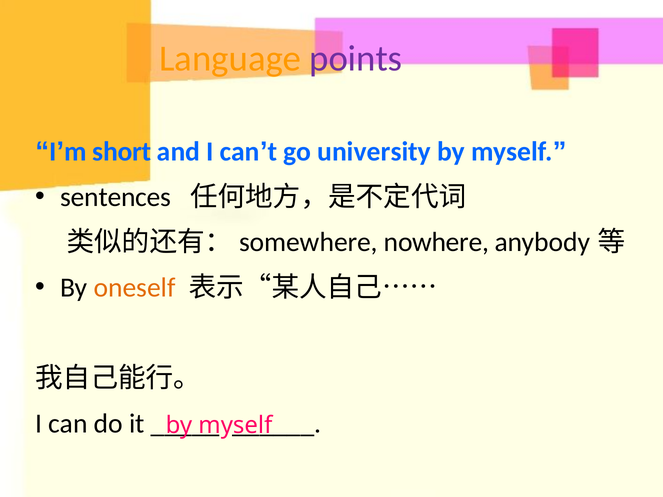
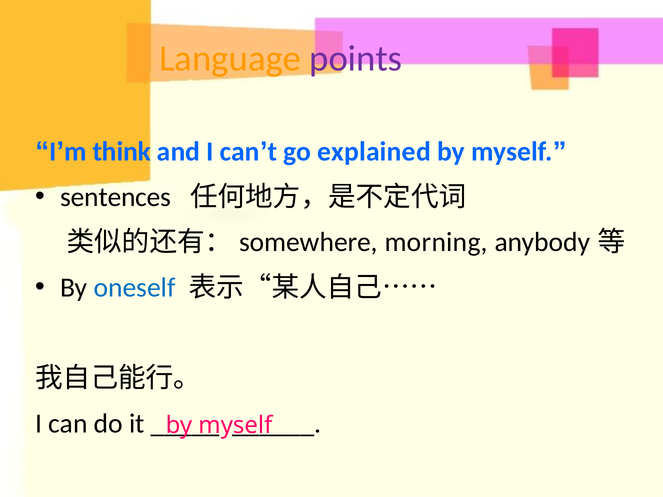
short: short -> think (122, 152)
university: university -> explained (374, 152)
nowhere: nowhere -> morning (436, 242)
oneself colour: orange -> blue (135, 288)
